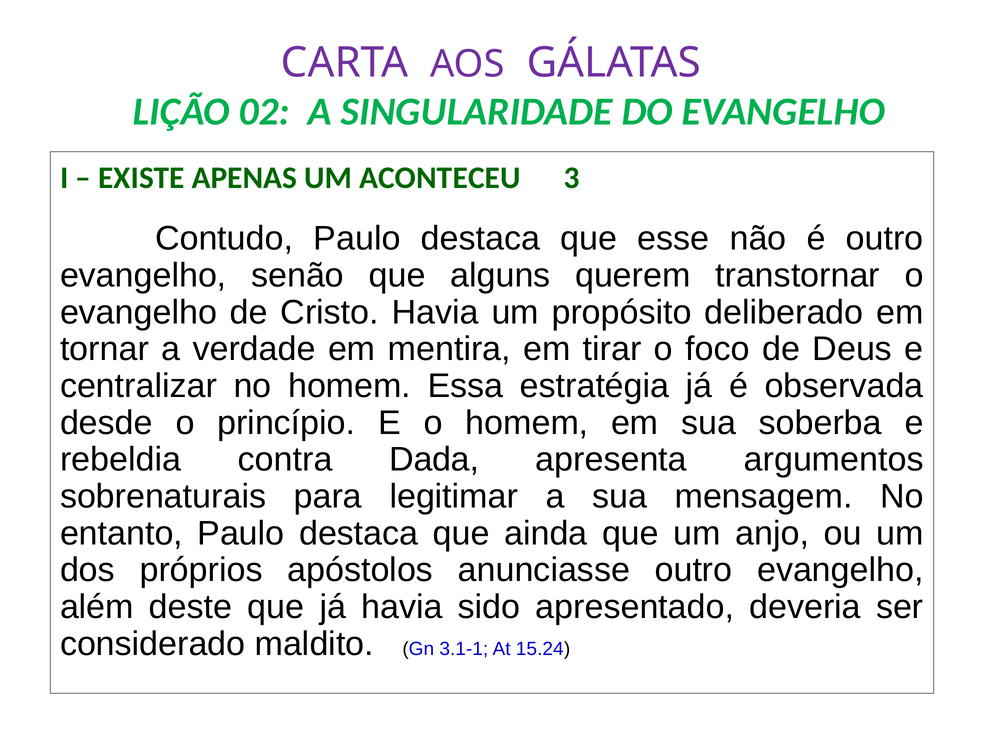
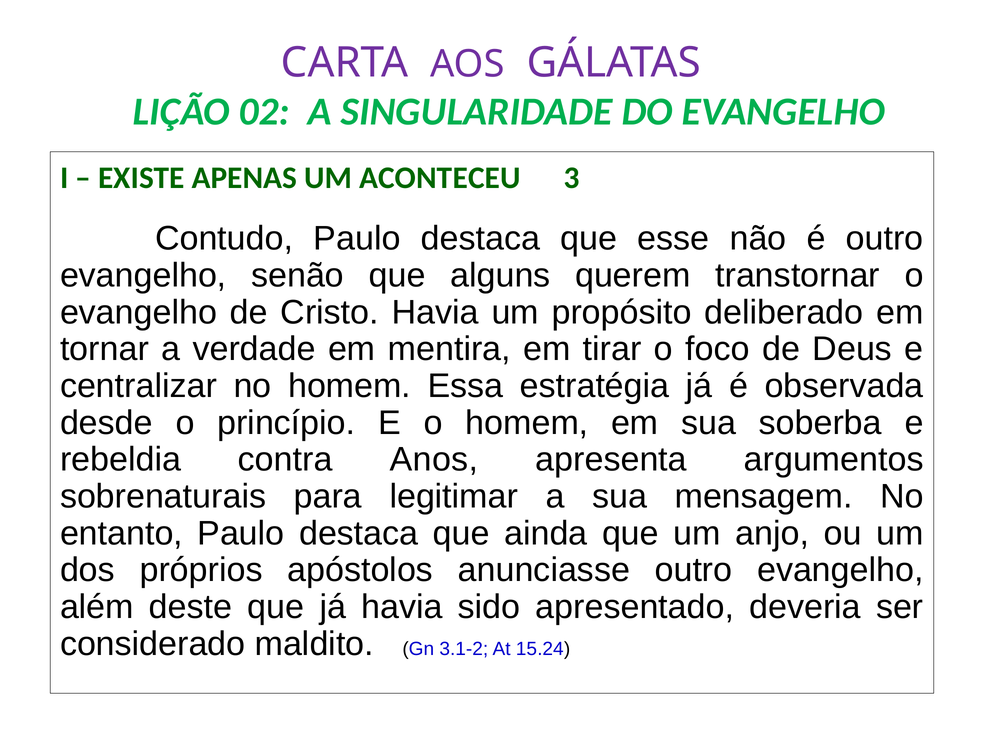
Dada: Dada -> Anos (434, 459)
3.1-1: 3.1-1 -> 3.1-2 (464, 648)
